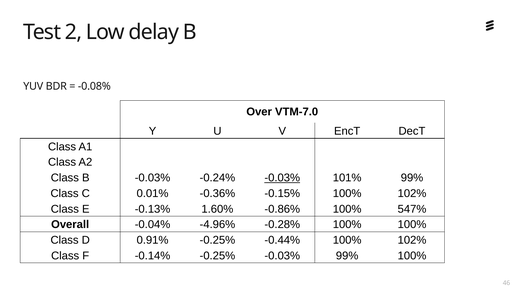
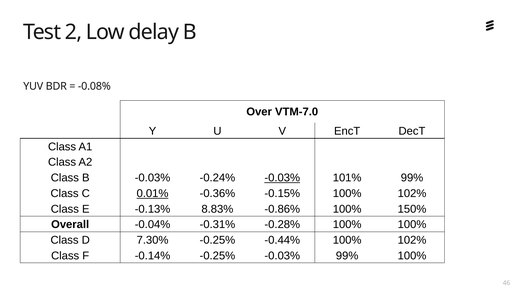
0.01% underline: none -> present (153, 194)
1.60%: 1.60% -> 8.83% (217, 209)
547%: 547% -> 150% (412, 209)
-4.96%: -4.96% -> -0.31% (217, 225)
0.91%: 0.91% -> 7.30% (153, 240)
